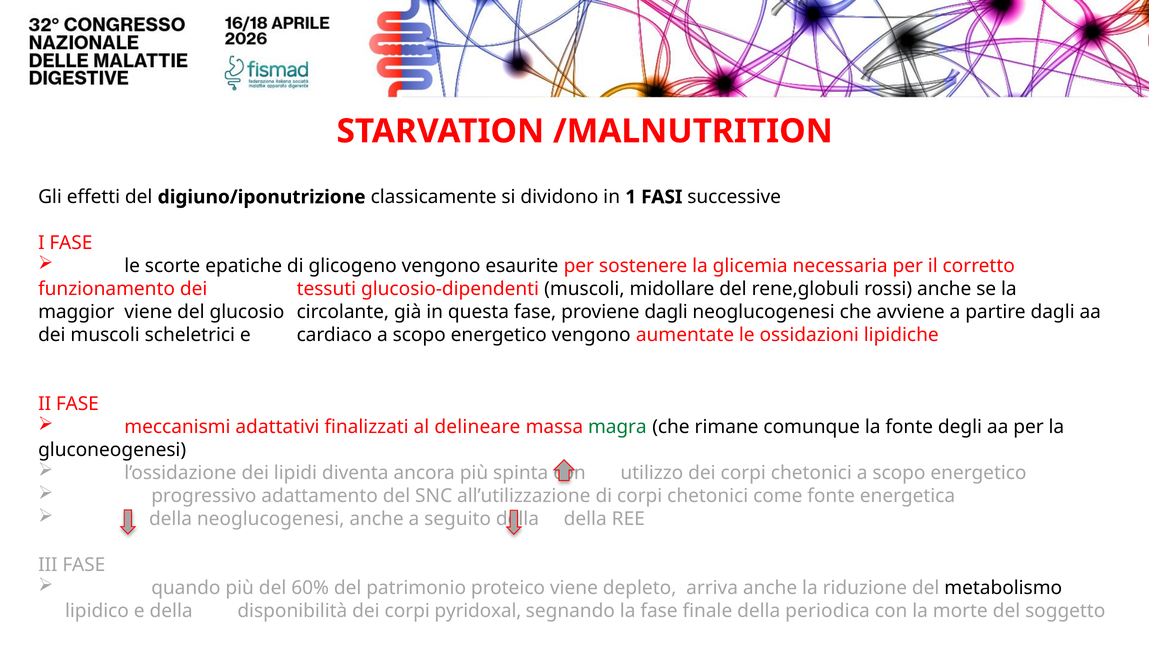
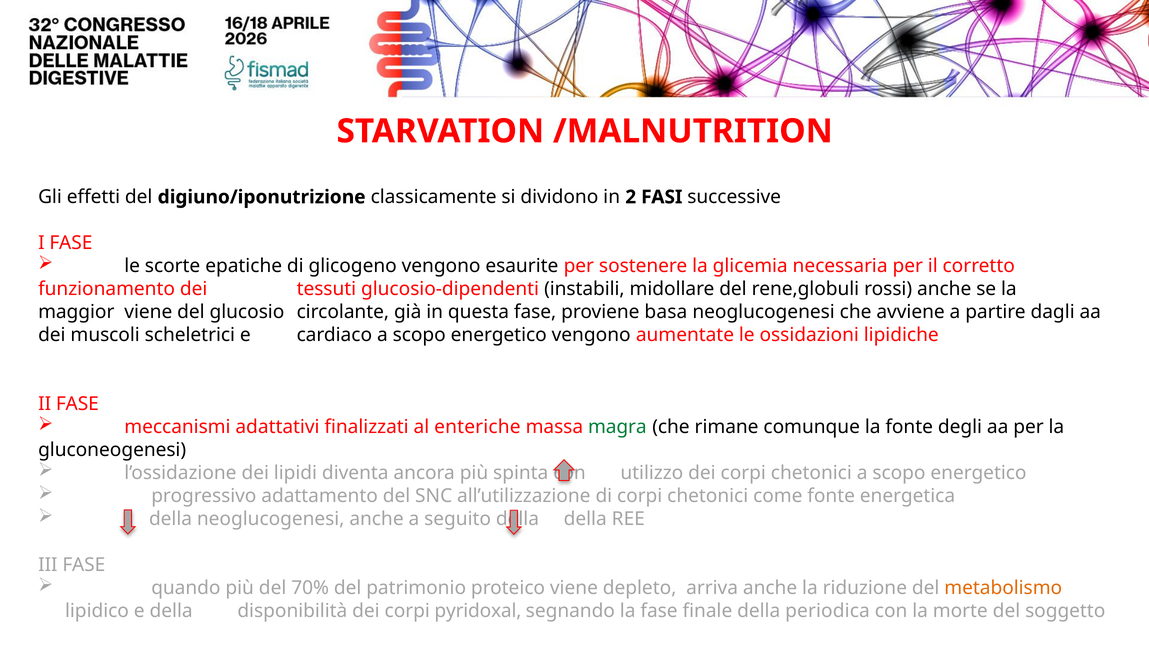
1: 1 -> 2 (631, 197)
glucosio-dipendenti muscoli: muscoli -> instabili (584, 289)
proviene dagli: dagli -> basa (666, 312)
delineare: delineare -> enteriche (477, 427)
60%: 60% -> 70% (310, 587)
metabolismo colour: black -> orange (1003, 587)
